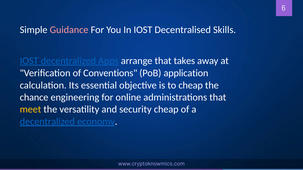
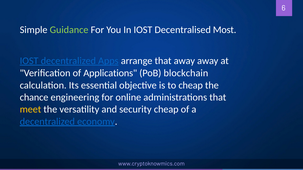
Guidance colour: pink -> light green (69, 30)
Skills: Skills -> Most (225, 30)
that takes: takes -> away (184, 61)
Conventions: Conventions -> Applications (110, 73)
application: application -> blockchain (186, 73)
